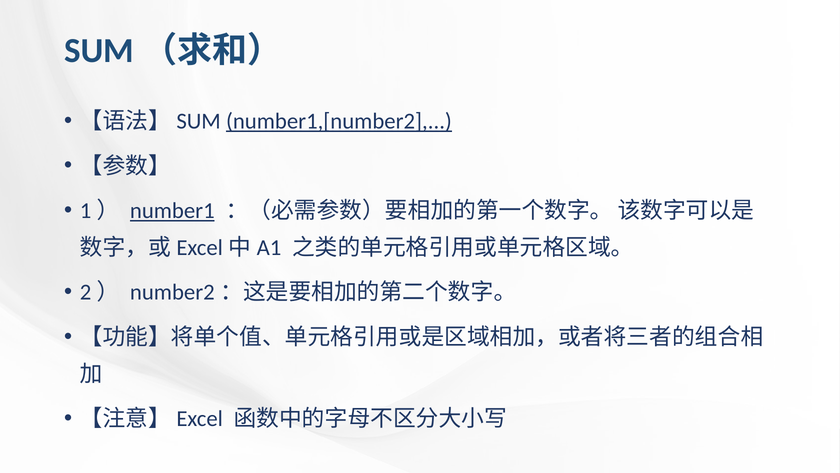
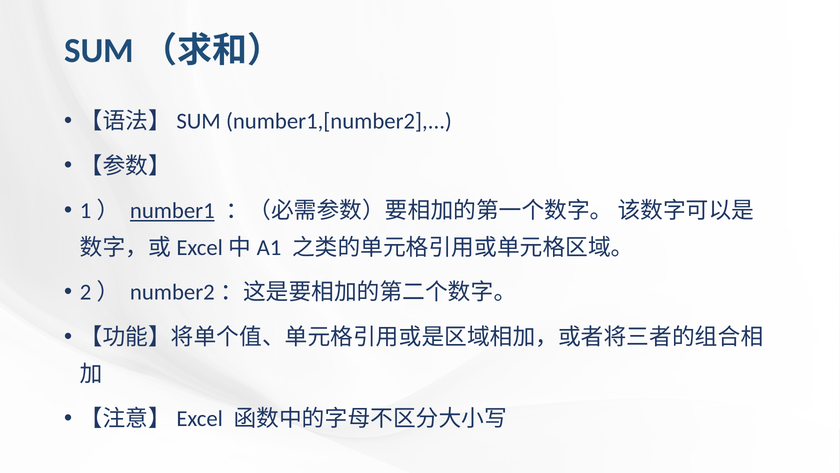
number1,[number2 underline: present -> none (339, 121)
